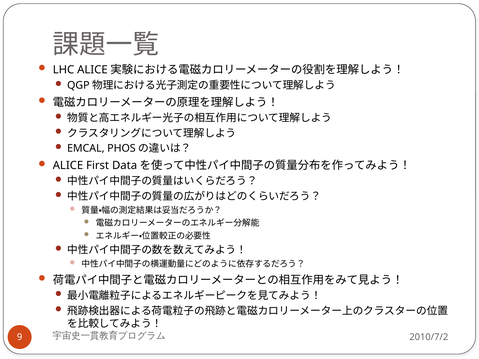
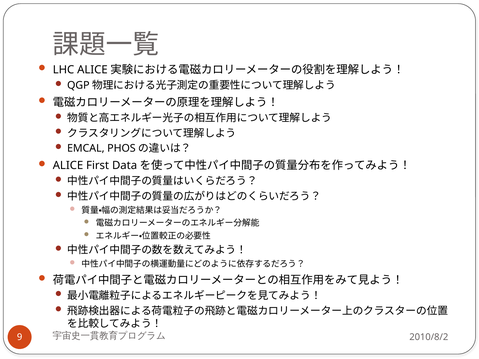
2010/7/2: 2010/7/2 -> 2010/8/2 (429, 337)
